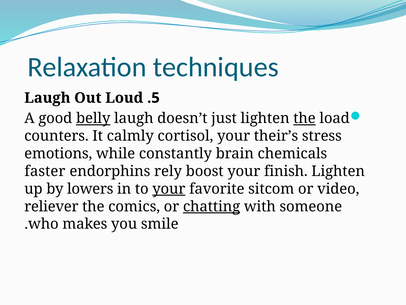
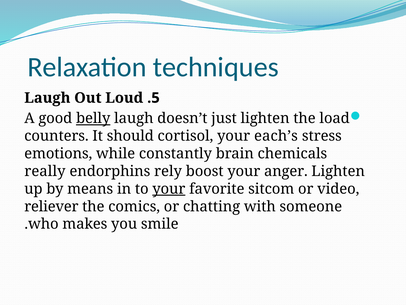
the underline: present -> none (304, 118)
calmly: calmly -> should (130, 136)
their’s: their’s -> each’s (276, 136)
faster: faster -> really (45, 171)
finish: finish -> anger (286, 171)
lowers: lowers -> means (90, 189)
chatting underline: present -> none (212, 206)
